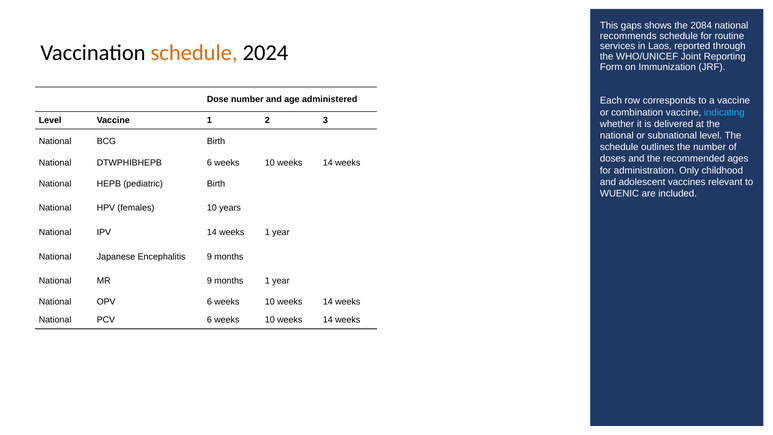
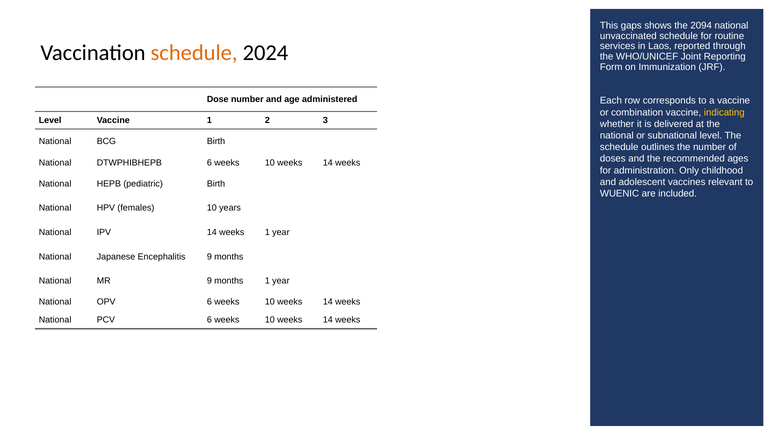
2084: 2084 -> 2094 (701, 25)
recommends: recommends -> unvaccinated (628, 36)
indicating colour: light blue -> yellow (724, 112)
